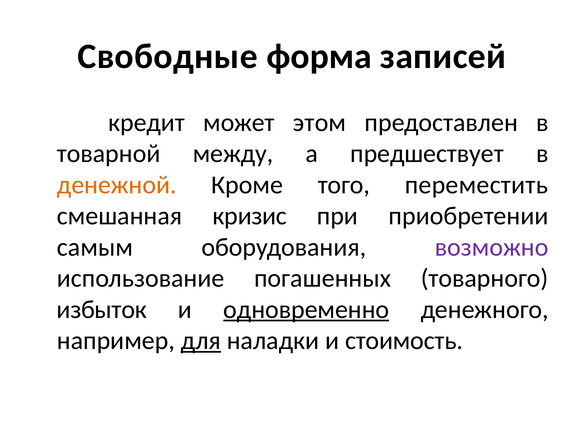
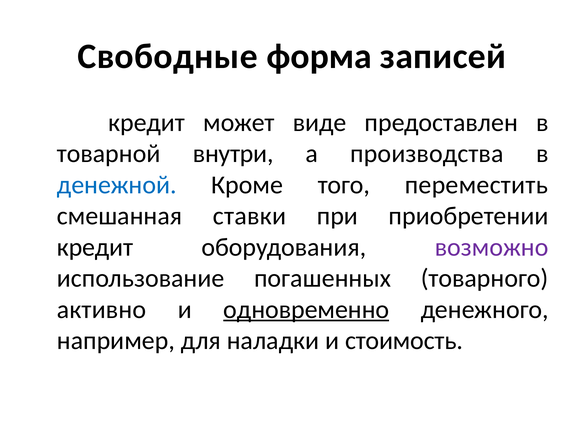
этом: этом -> виде (320, 123)
между: между -> внутри (233, 154)
предшествует: предшествует -> производства (427, 154)
денежной colour: orange -> blue (117, 185)
кризис: кризис -> ставки (249, 216)
самым: самым -> кредит (95, 247)
избыток: избыток -> активно (102, 309)
для underline: present -> none (201, 341)
